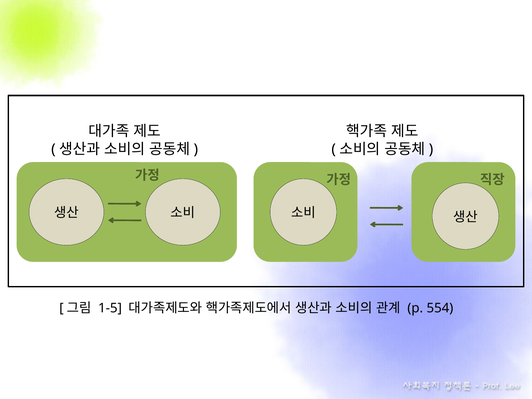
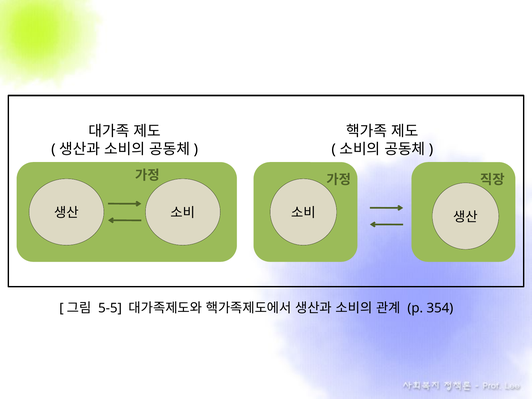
1-5: 1-5 -> 5-5 (110, 308)
554: 554 -> 354 (440, 308)
